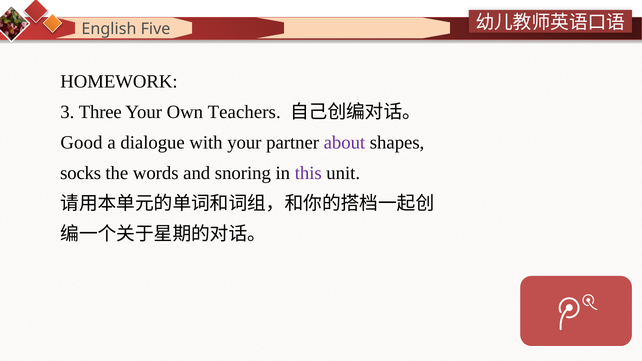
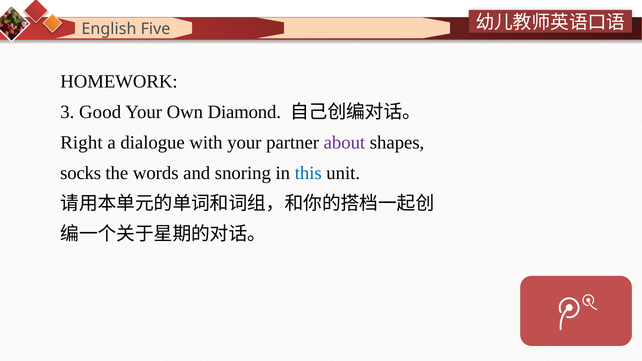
Three: Three -> Good (100, 112)
Teachers: Teachers -> Diamond (244, 112)
Good: Good -> Right (82, 142)
this colour: purple -> blue (308, 173)
